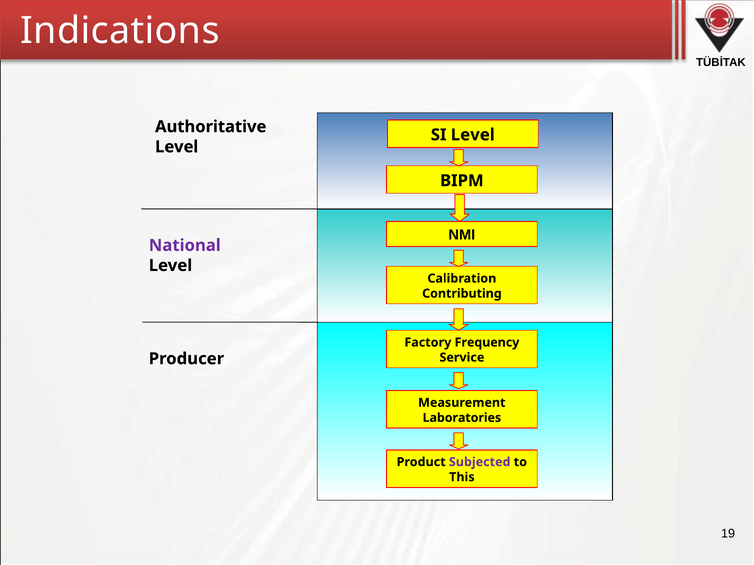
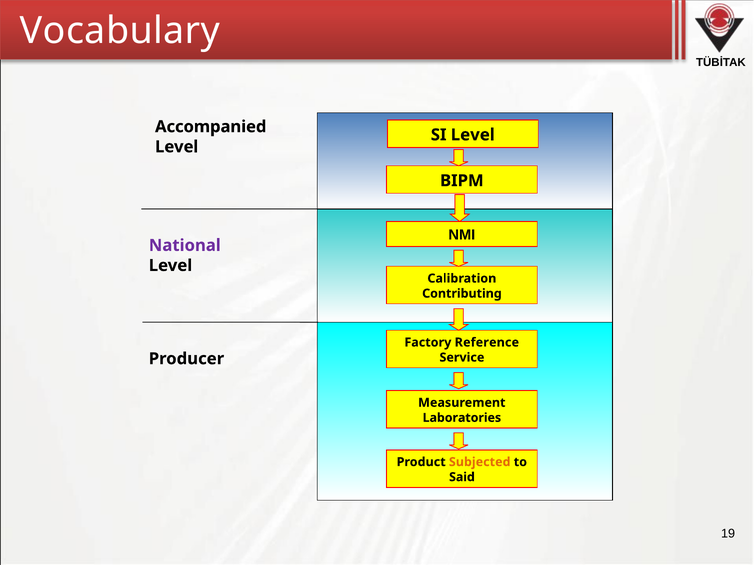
Indications: Indications -> Vocabulary (120, 31)
Authoritative: Authoritative -> Accompanied (211, 127)
Frequency: Frequency -> Reference (487, 343)
Subjected colour: purple -> orange (480, 462)
This: This -> Said (462, 477)
